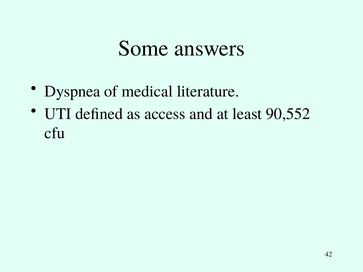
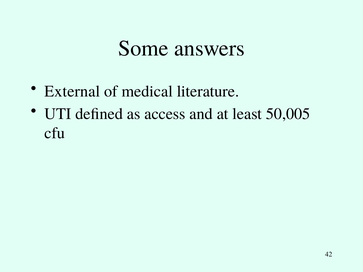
Dyspnea: Dyspnea -> External (72, 91)
90,552: 90,552 -> 50,005 (288, 114)
